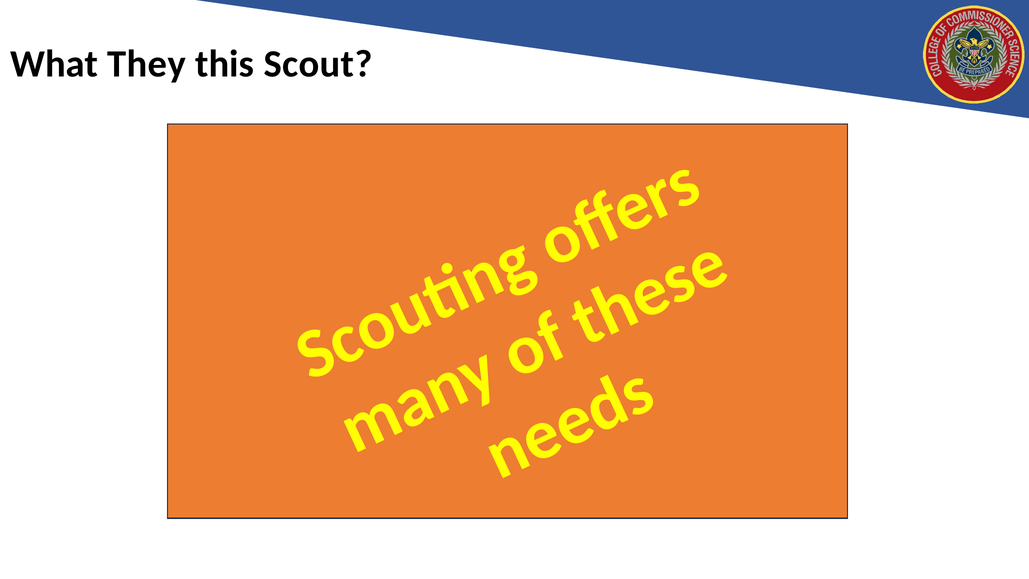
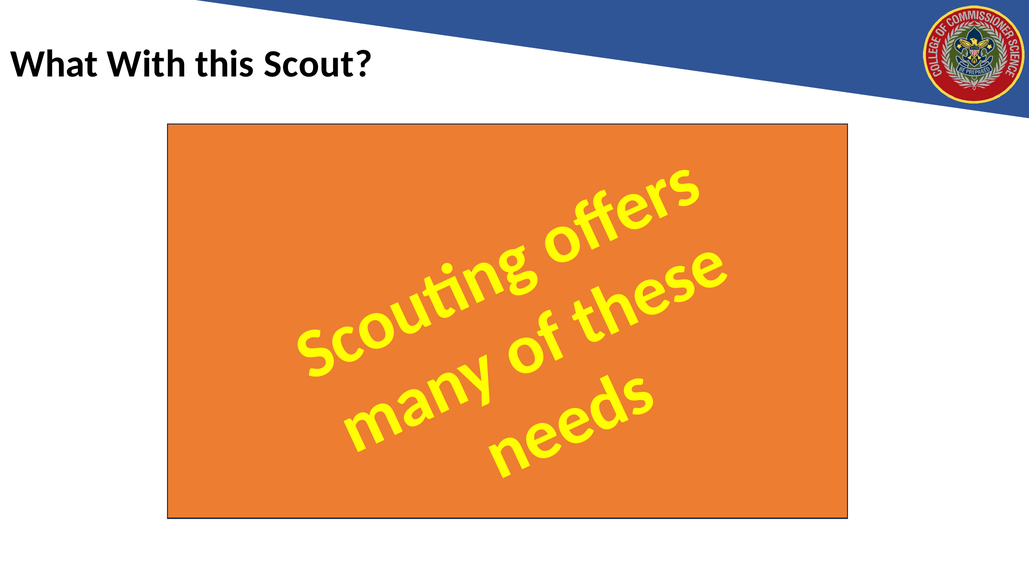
What They: They -> With (146, 64)
